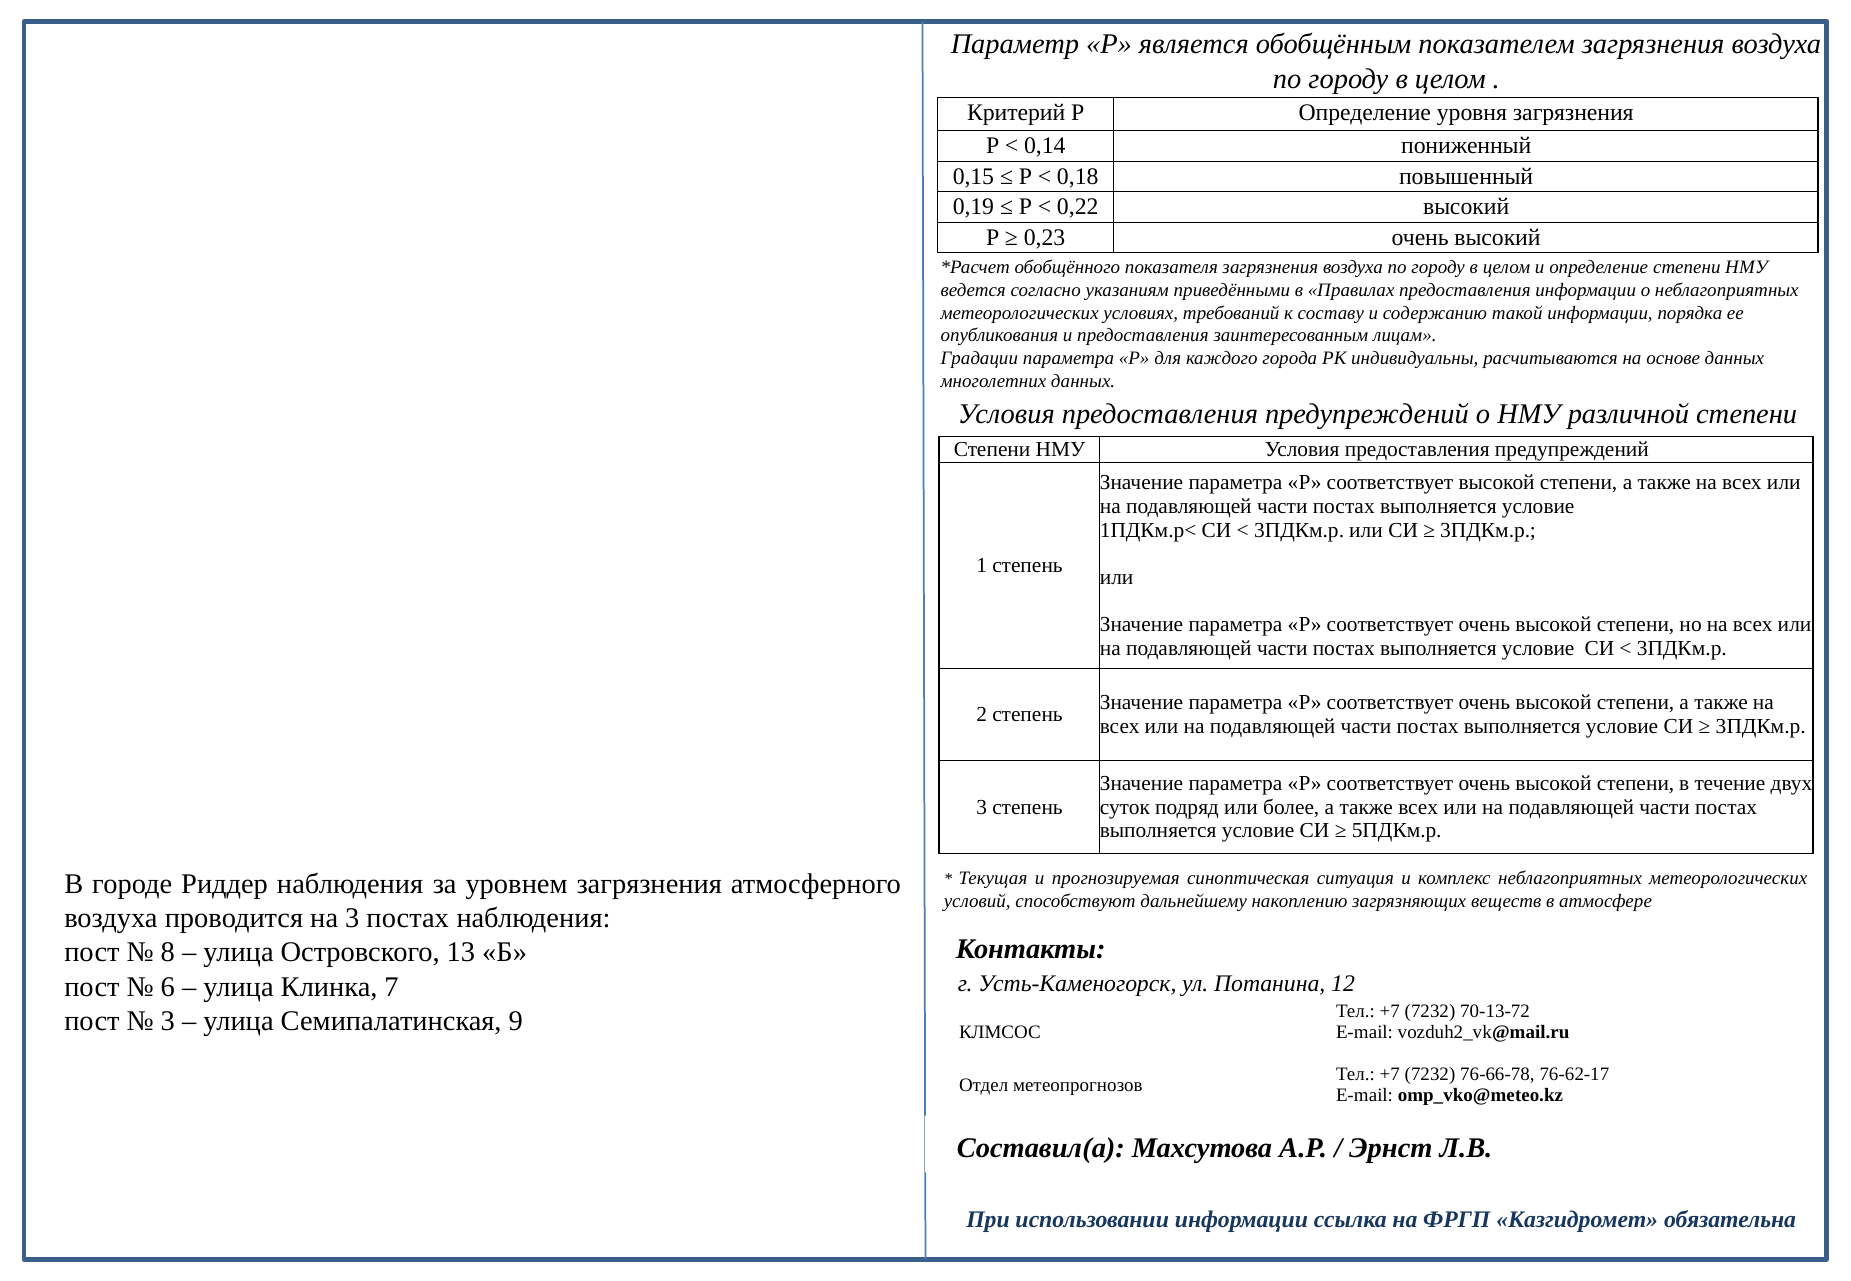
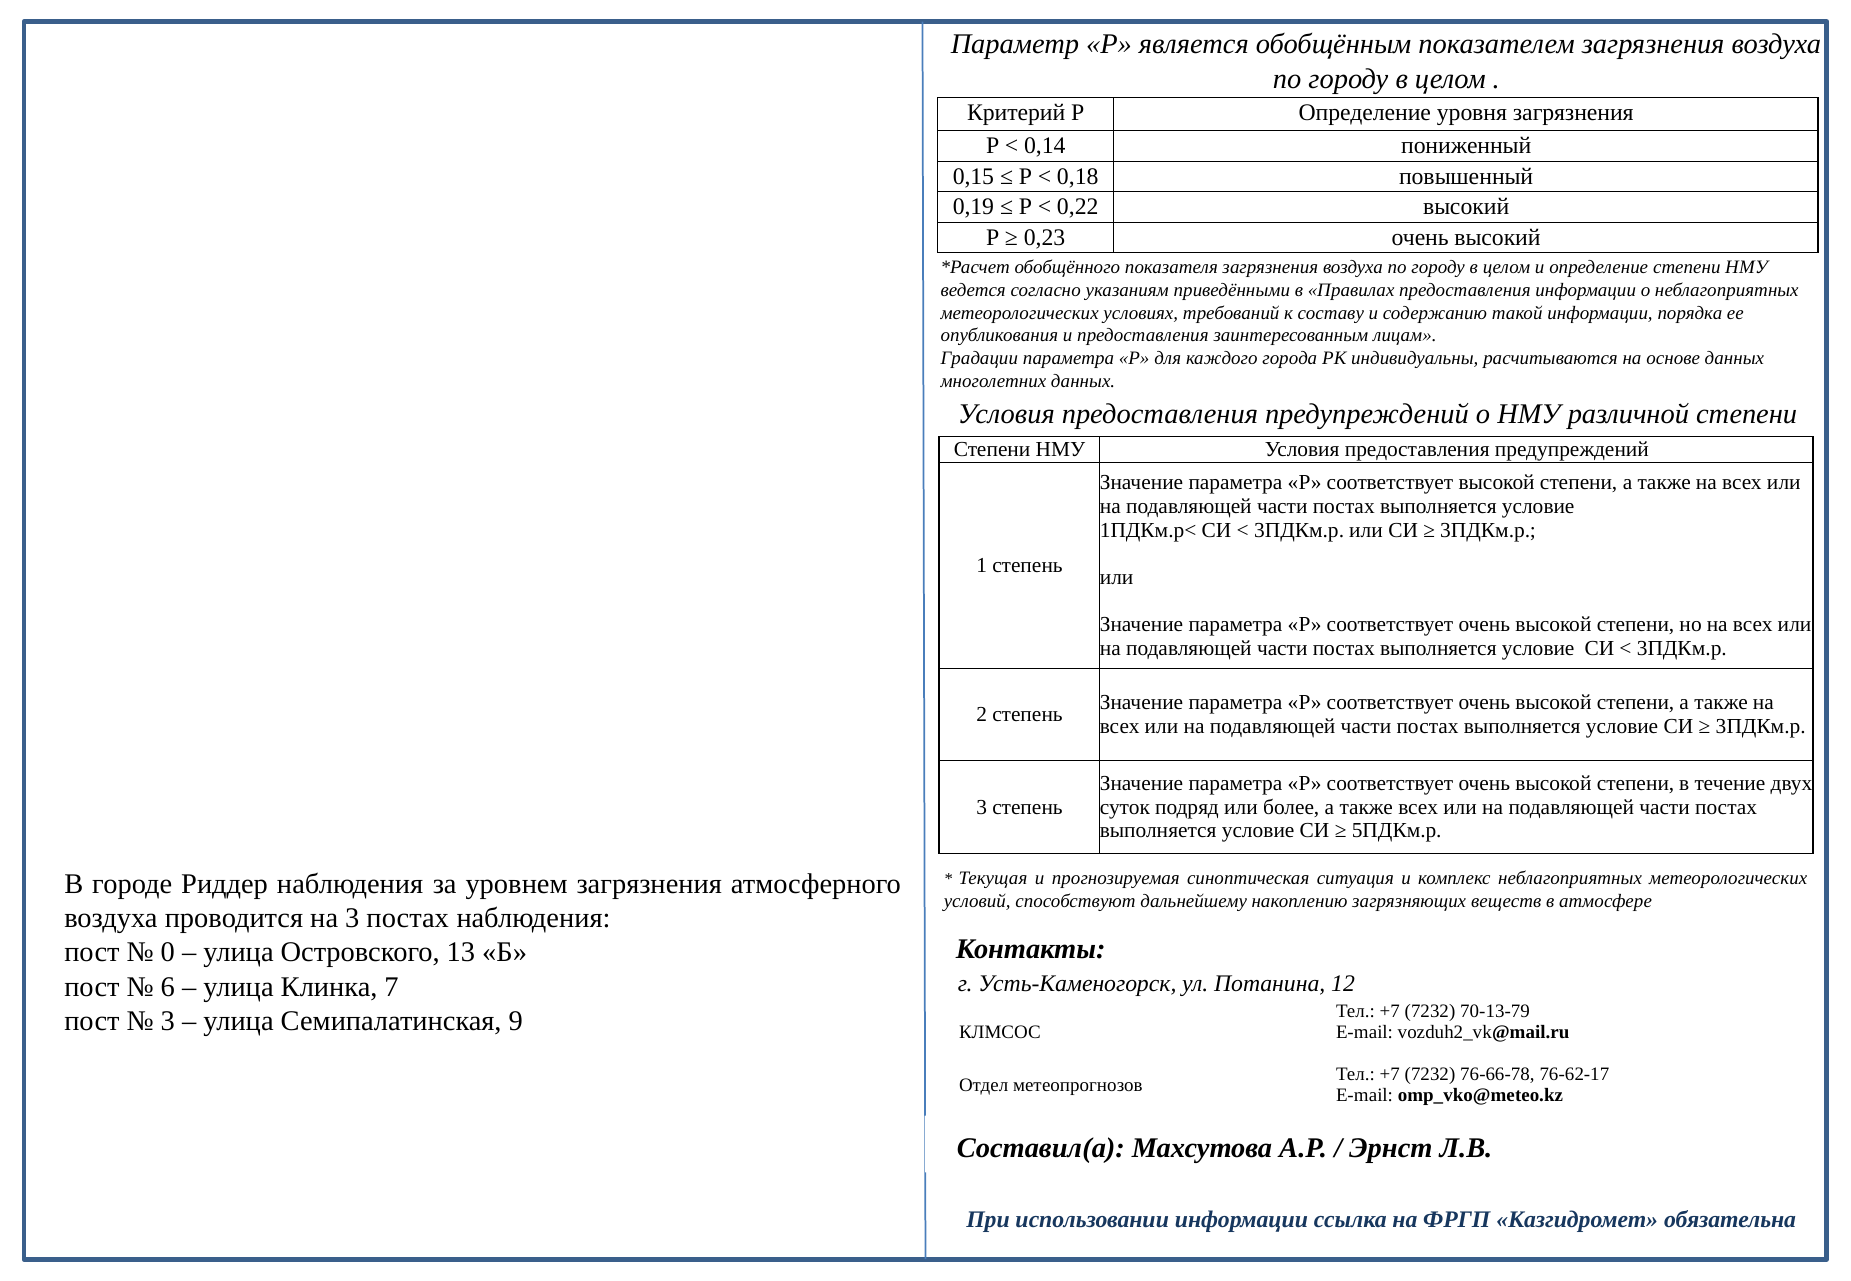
8: 8 -> 0 (168, 953)
70-13-72: 70-13-72 -> 70-13-79 (1495, 1012)
